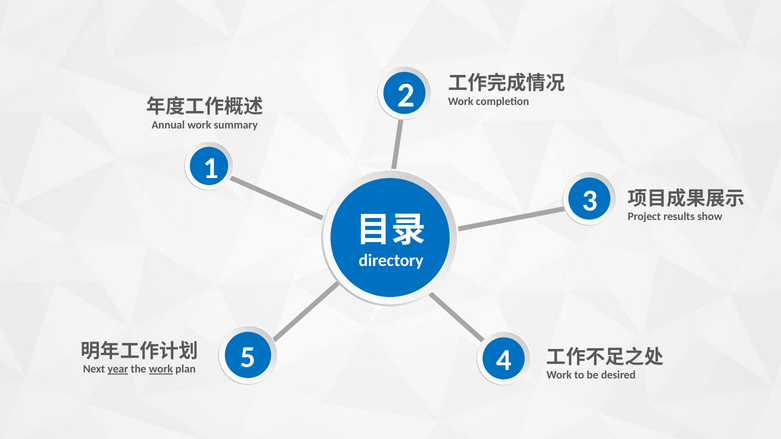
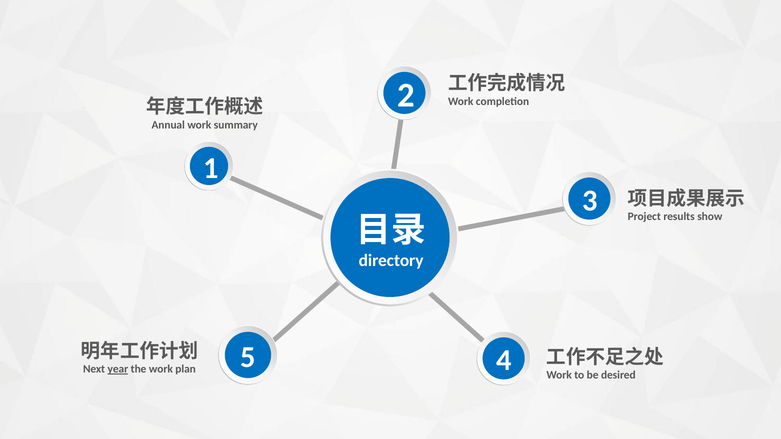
work underline: present -> none (161, 369)
